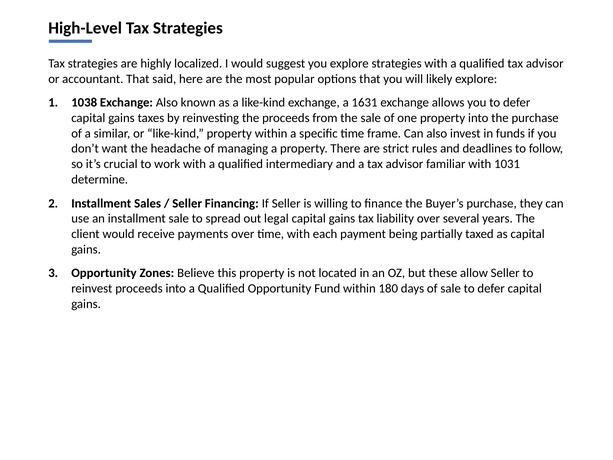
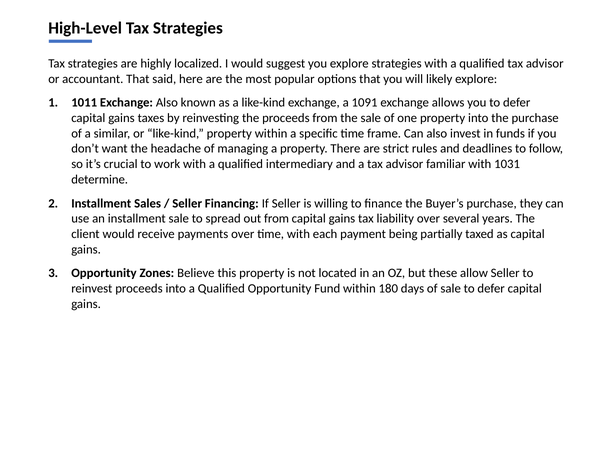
1038: 1038 -> 1011 (84, 103)
1631: 1631 -> 1091 (365, 103)
out legal: legal -> from (277, 219)
